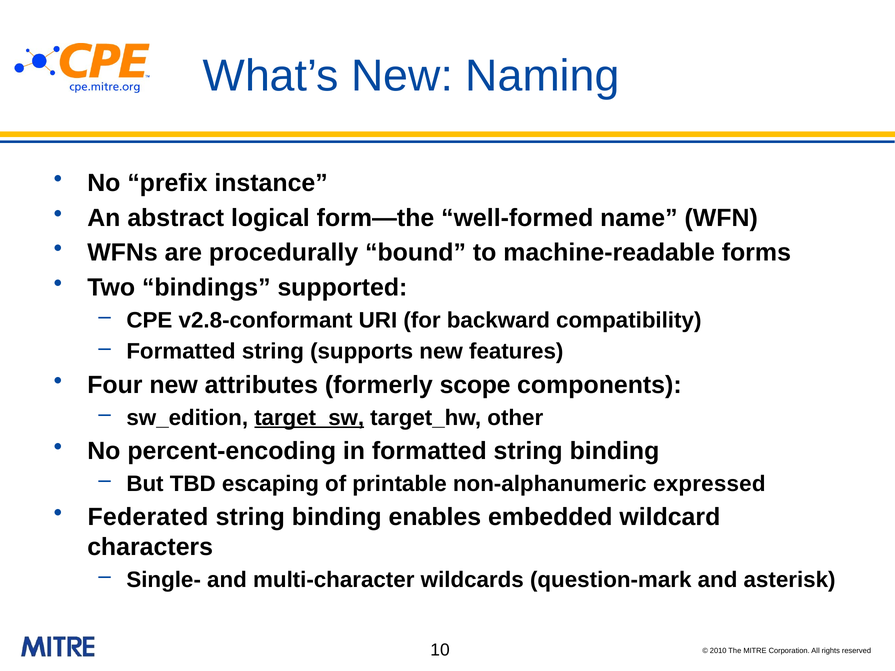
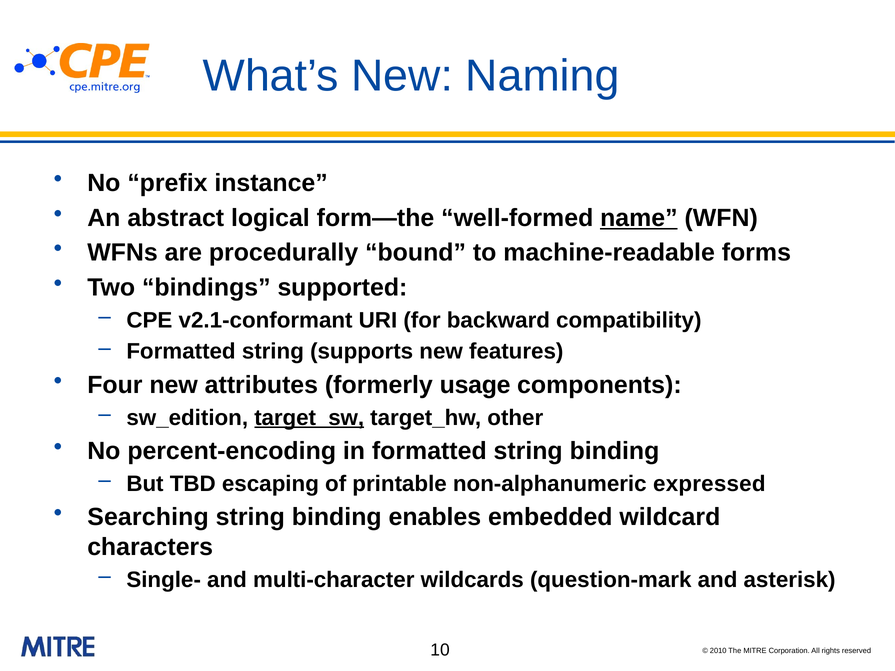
name underline: none -> present (639, 218)
v2.8-conformant: v2.8-conformant -> v2.1-conformant (266, 320)
scope: scope -> usage (475, 385)
Federated: Federated -> Searching (148, 517)
